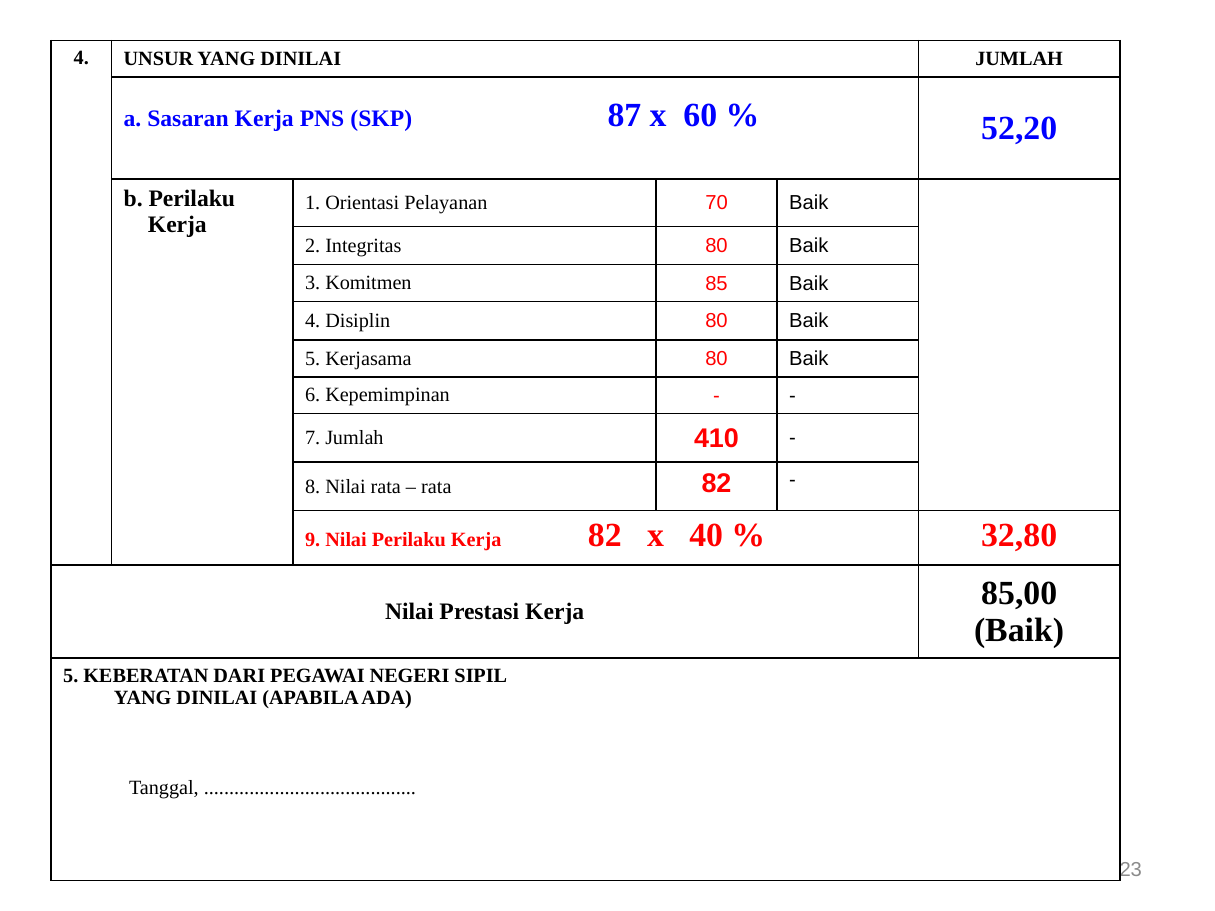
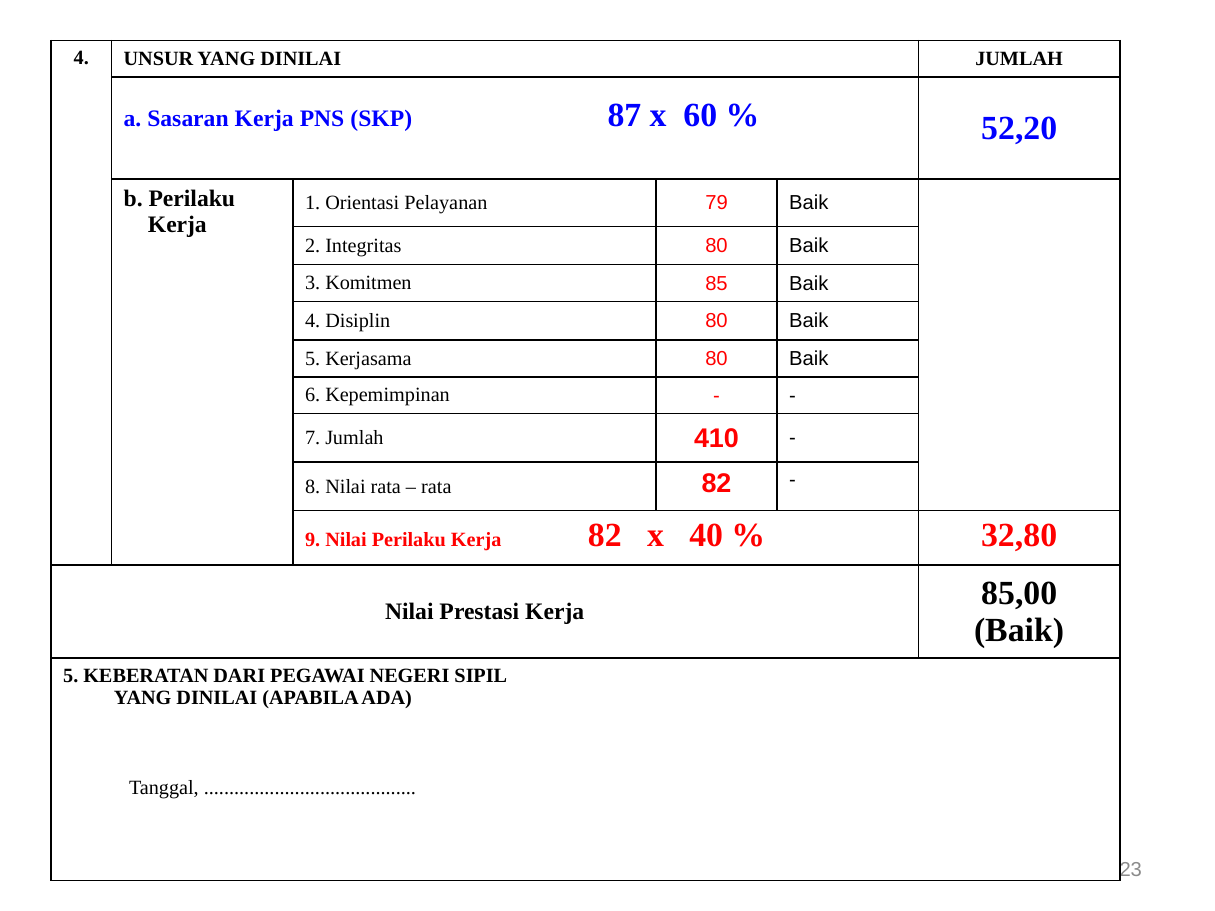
70: 70 -> 79 (717, 203)
